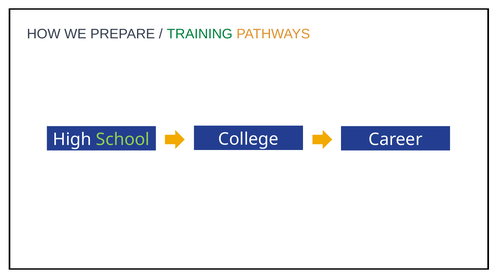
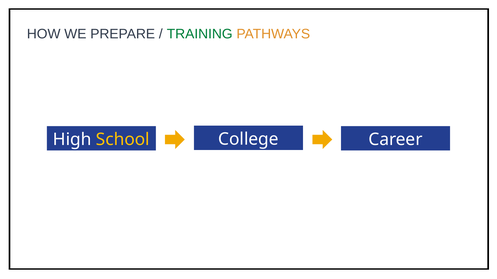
School colour: light green -> yellow (123, 140)
